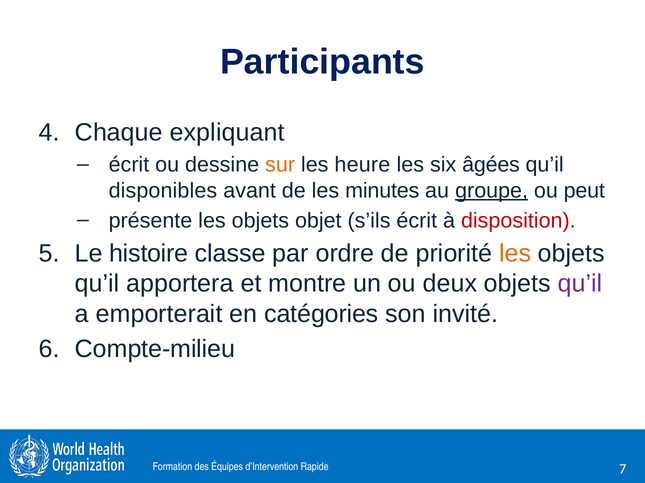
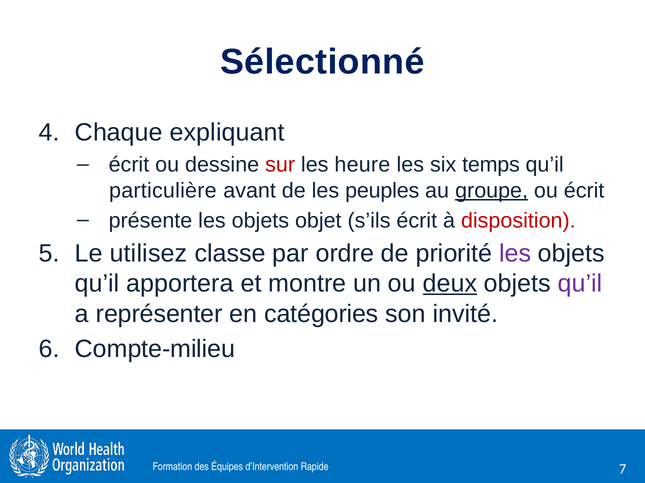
Participants: Participants -> Sélectionné (322, 62)
sur colour: orange -> red (280, 165)
âgées: âgées -> temps (491, 165)
disponibles: disponibles -> particulière (163, 191)
minutes: minutes -> peuples (382, 191)
ou peut: peut -> écrit (584, 191)
histoire: histoire -> utilisez (149, 254)
les colour: orange -> purple (515, 254)
deux underline: none -> present (450, 284)
emporterait: emporterait -> représenter (159, 314)
